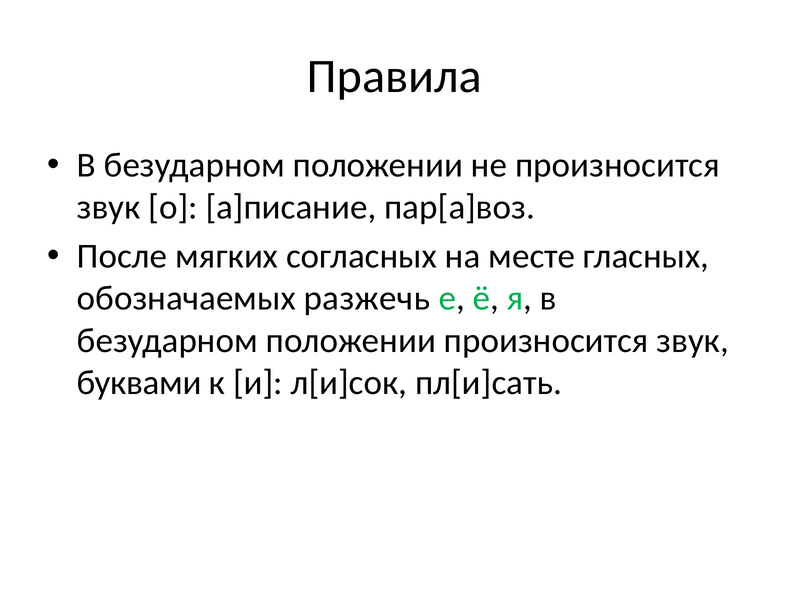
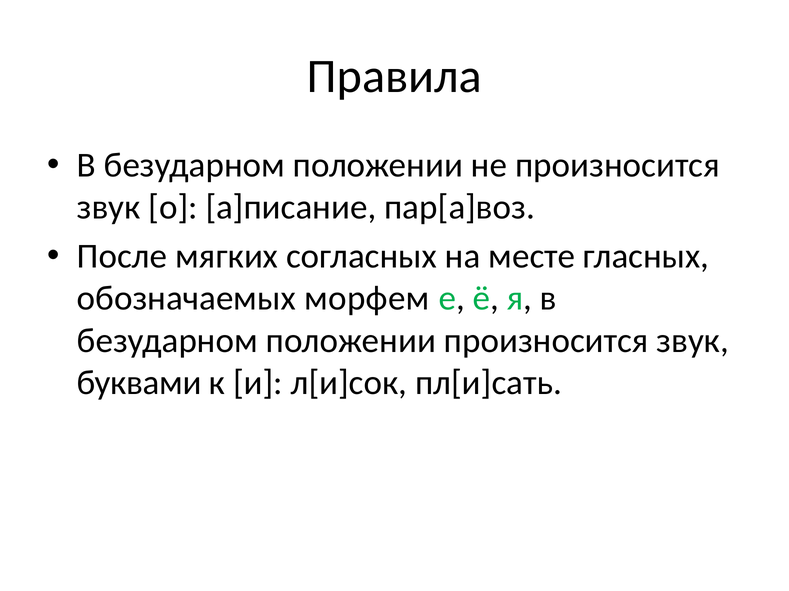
разжечь: разжечь -> морфем (367, 299)
